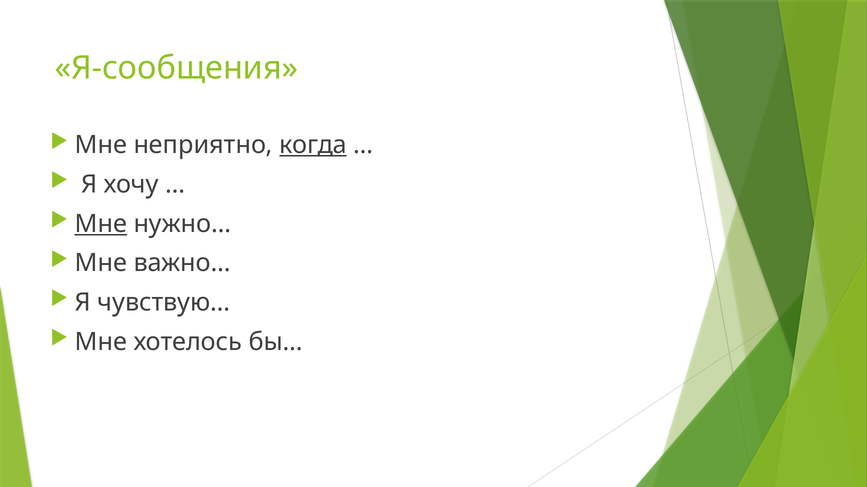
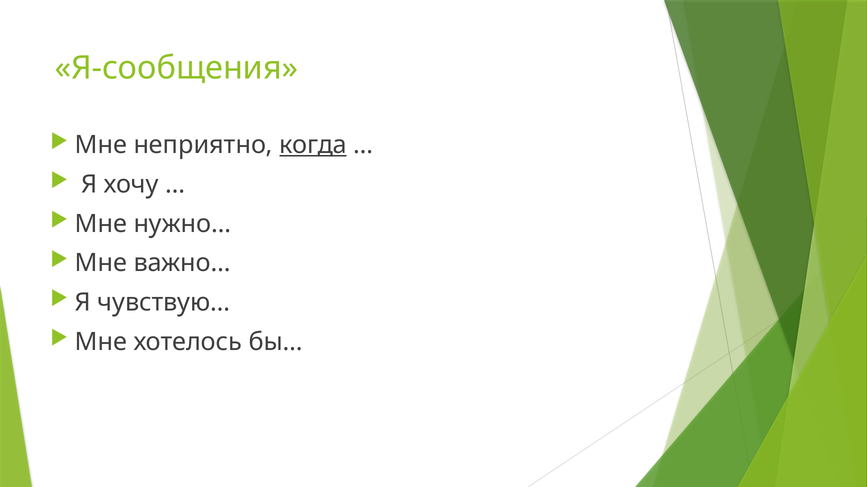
Мне underline: present -> none (101, 224)
